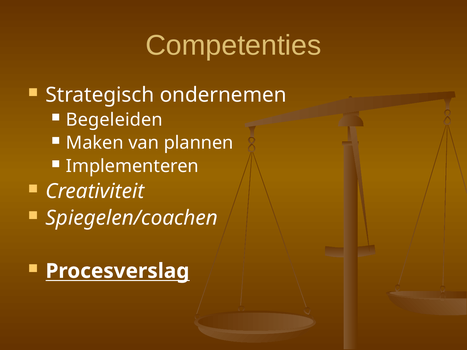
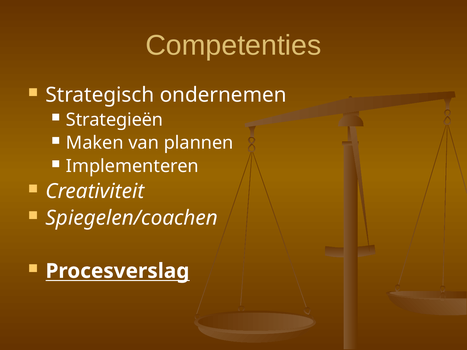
Begeleiden: Begeleiden -> Strategieën (115, 120)
